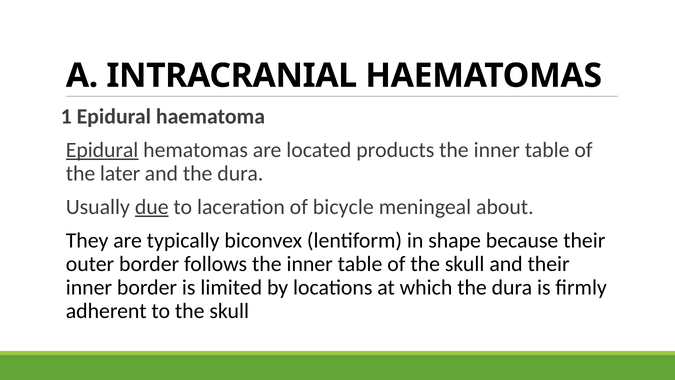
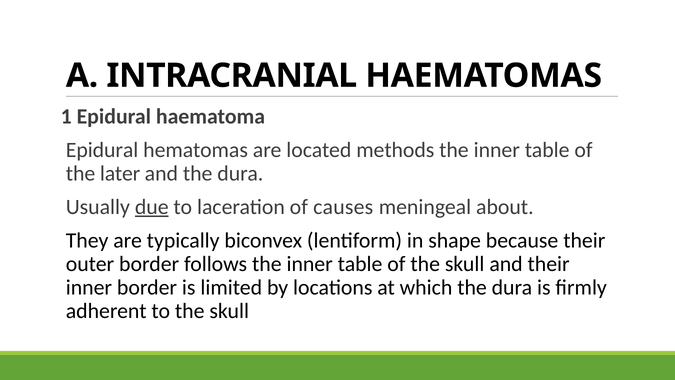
Epidural underline: present -> none (102, 150)
products: products -> methods (395, 150)
bicycle: bicycle -> causes (343, 207)
